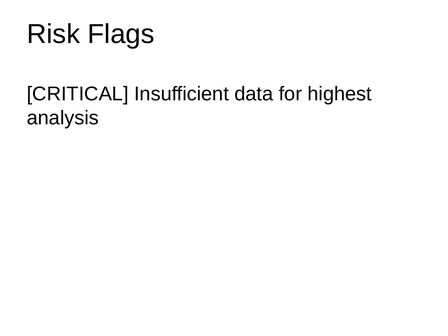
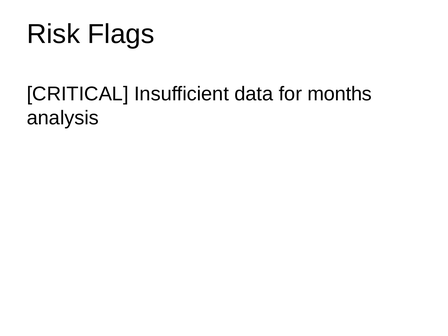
highest: highest -> months (340, 94)
